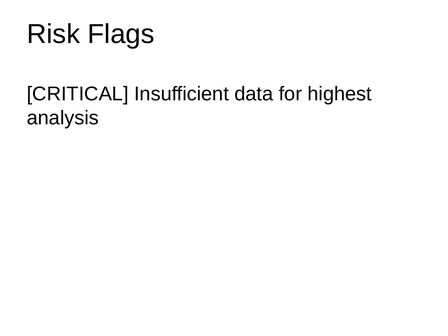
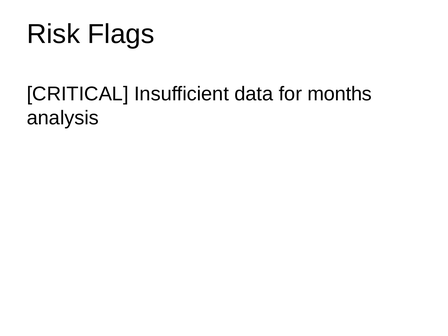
highest: highest -> months (340, 94)
